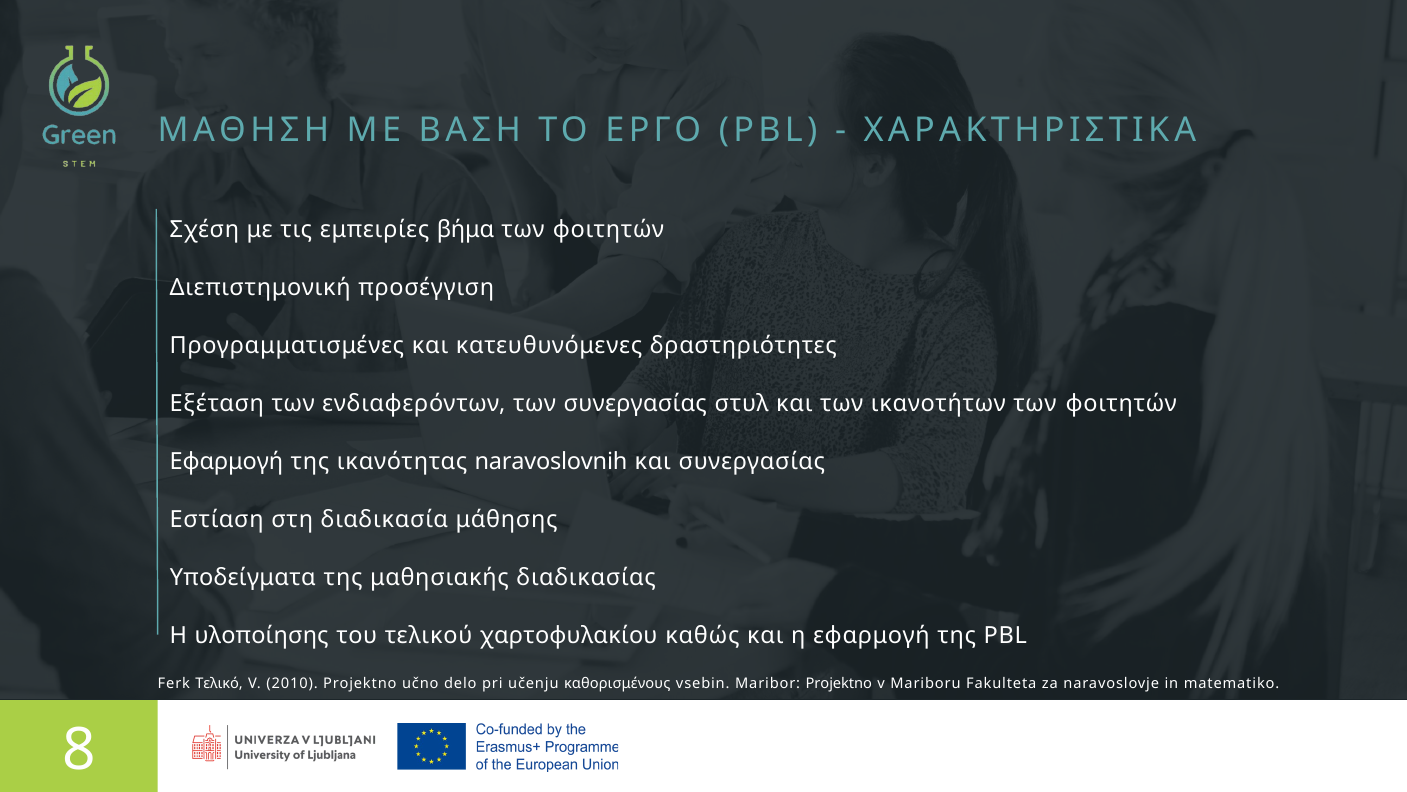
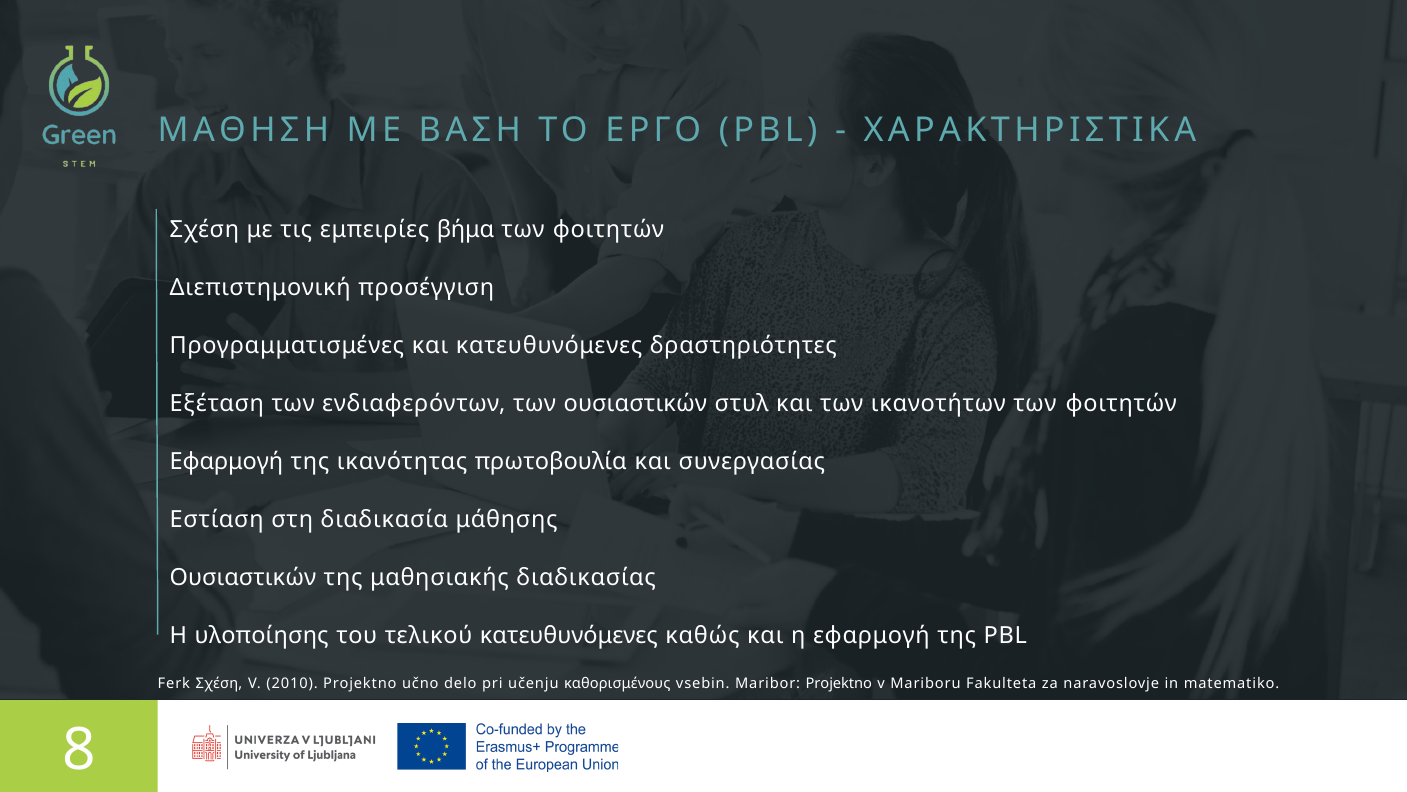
των συνεργασίας: συνεργασίας -> ουσιαστικών (635, 404)
naravoslovnih: naravoslovnih -> πρωτοβουλία (551, 461)
Υποδείγματα: Υποδείγματα -> Ουσιαστικών (243, 577)
τελικού χαρτοφυλακίου: χαρτοφυλακίου -> κατευθυνόμενες (569, 635)
Ferk Τελικό: Τελικό -> Σχέση (219, 683)
